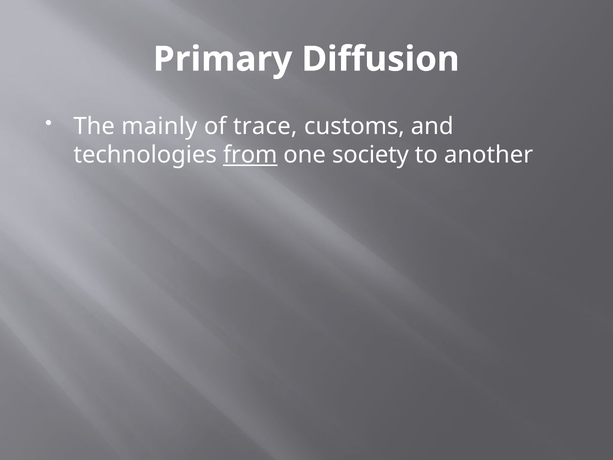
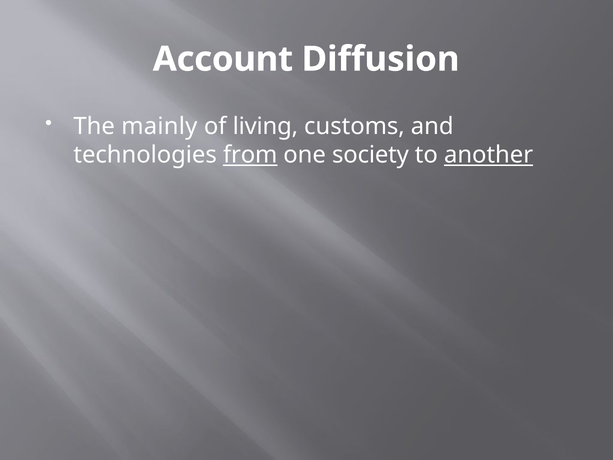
Primary: Primary -> Account (223, 59)
trace: trace -> living (265, 126)
another underline: none -> present (489, 155)
